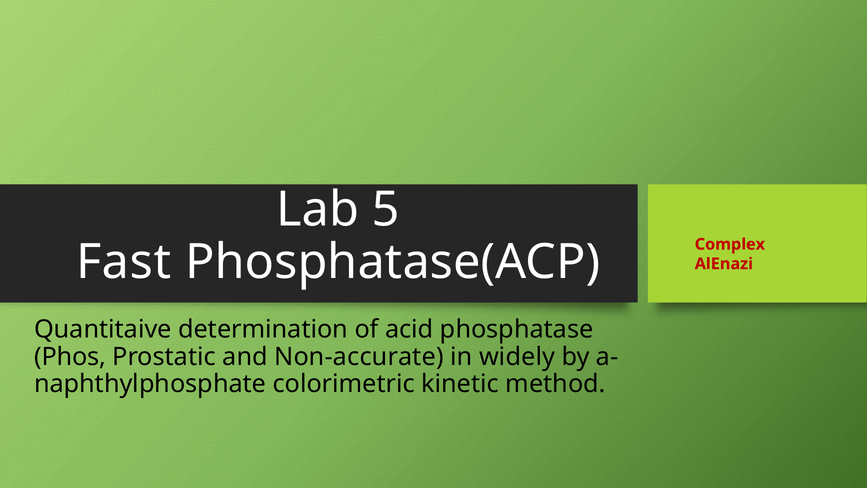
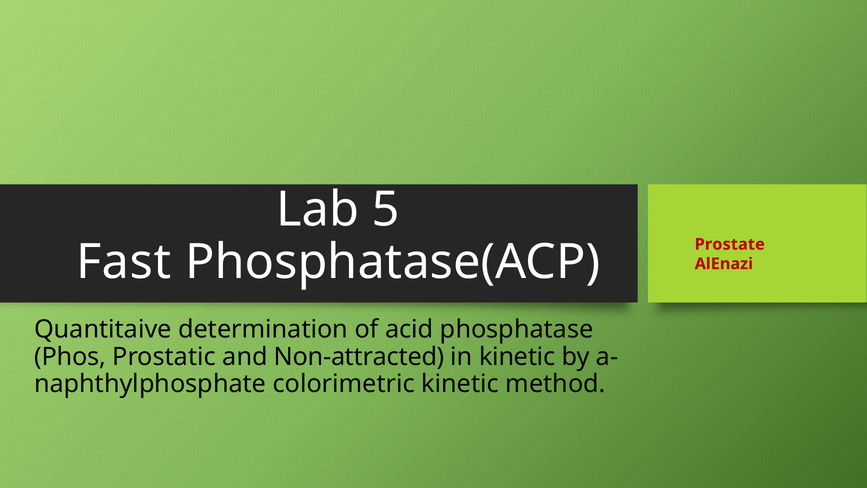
Complex: Complex -> Prostate (730, 244)
Non-accurate: Non-accurate -> Non-attracted (359, 357)
in widely: widely -> kinetic (517, 357)
